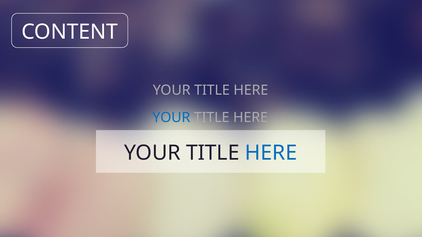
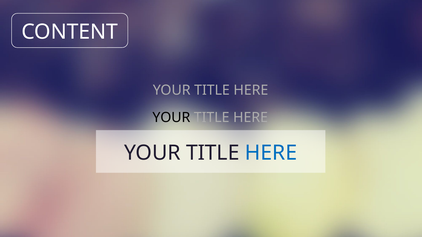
YOUR colour: blue -> black (171, 118)
